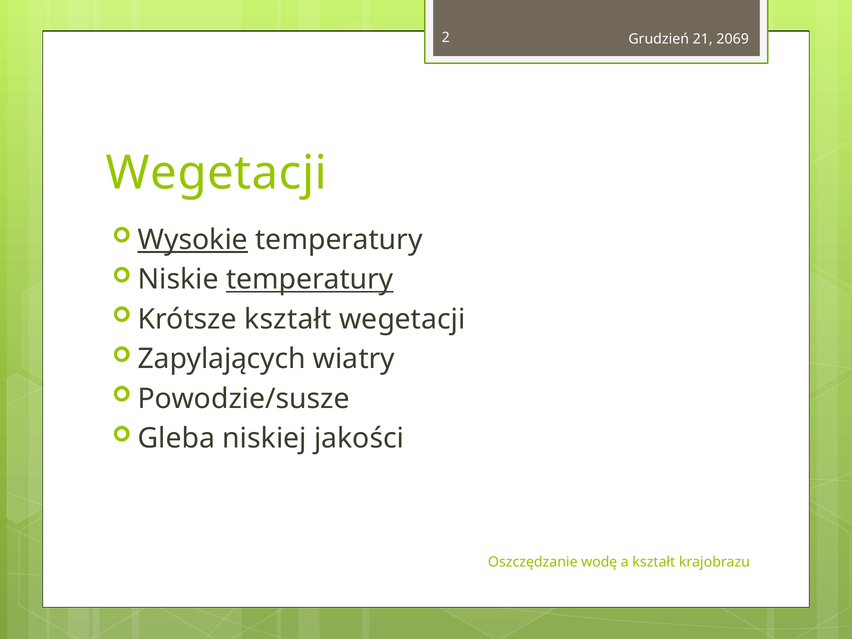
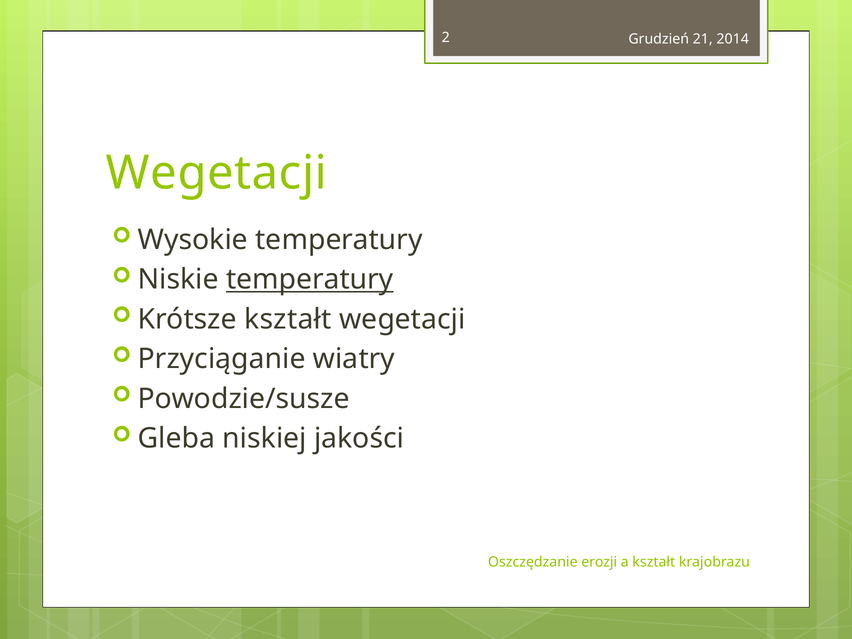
2069: 2069 -> 2014 (733, 39)
Wysokie underline: present -> none (193, 240)
Zapylających: Zapylających -> Przyciąganie (222, 359)
wodę: wodę -> erozji (599, 562)
